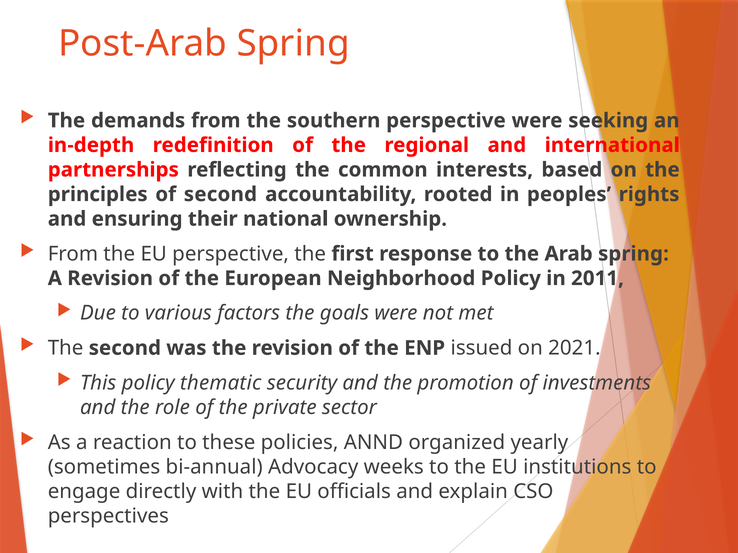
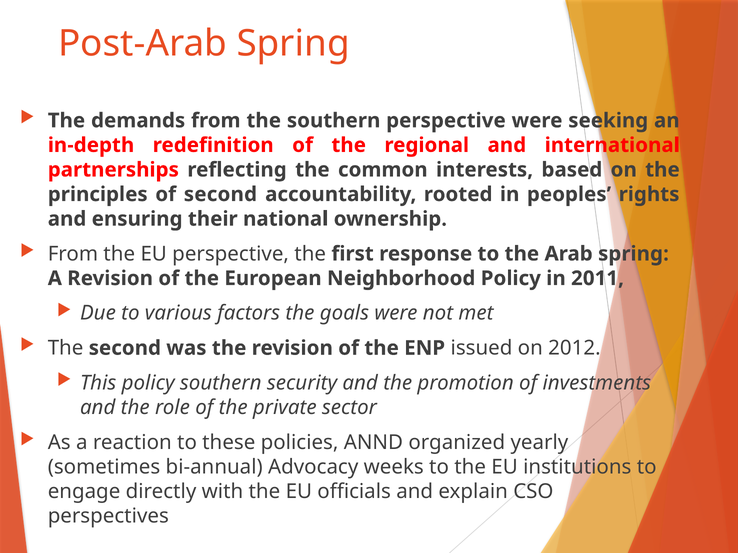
2021: 2021 -> 2012 (574, 348)
policy thematic: thematic -> southern (221, 383)
